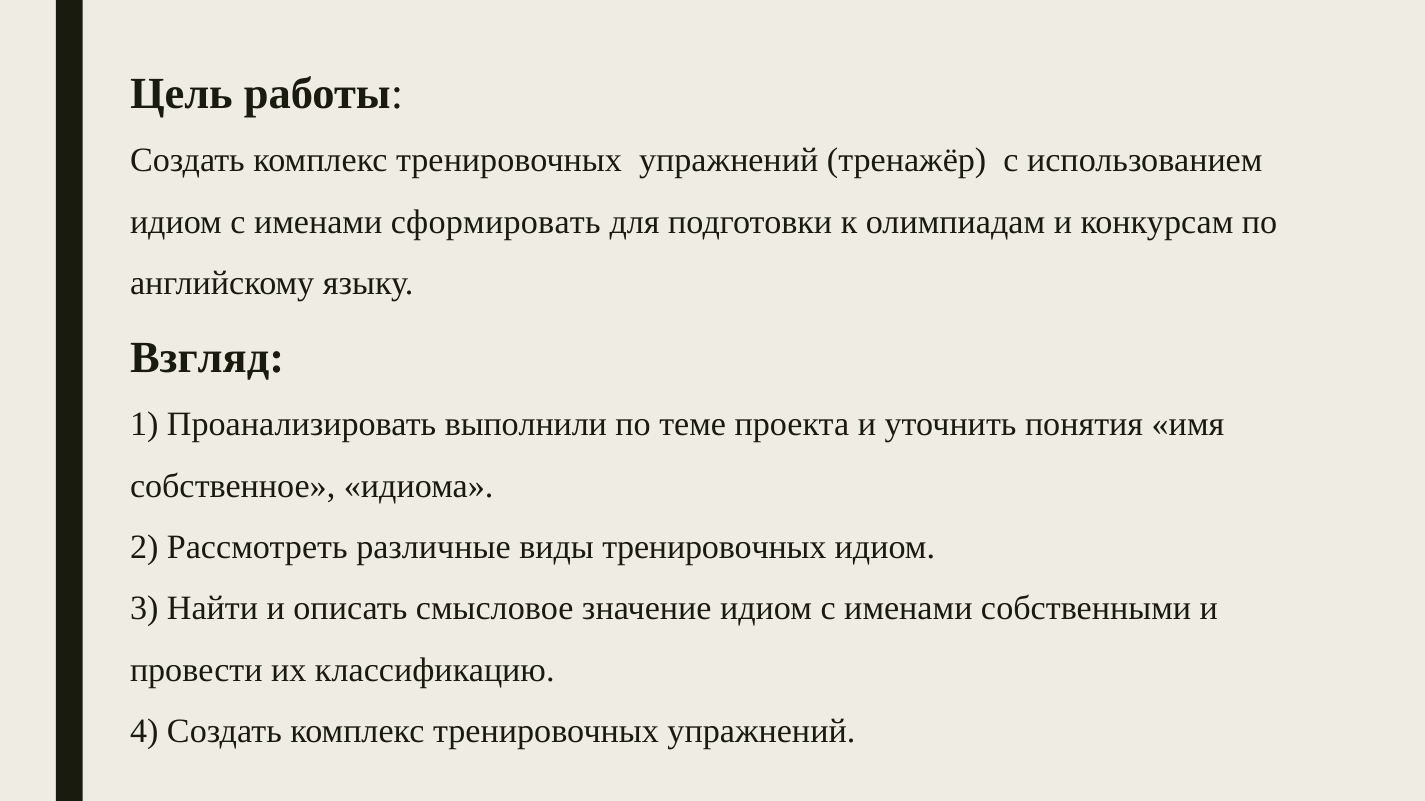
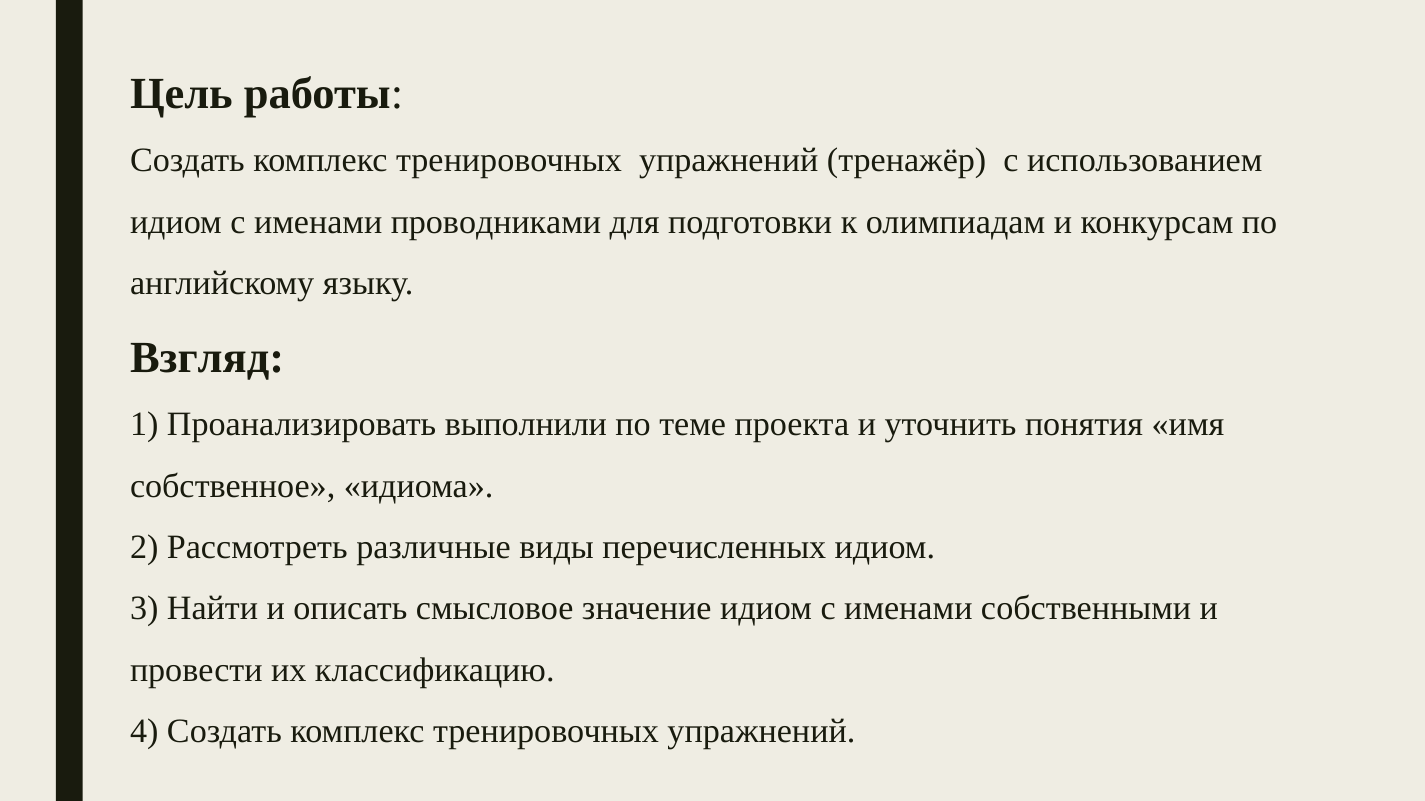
сформировать: сформировать -> проводниками (496, 222)
виды тренировочных: тренировочных -> перечисленных (714, 548)
